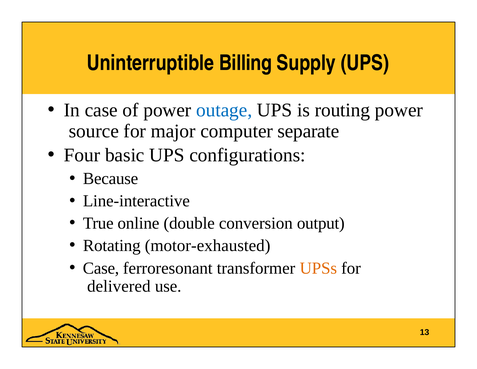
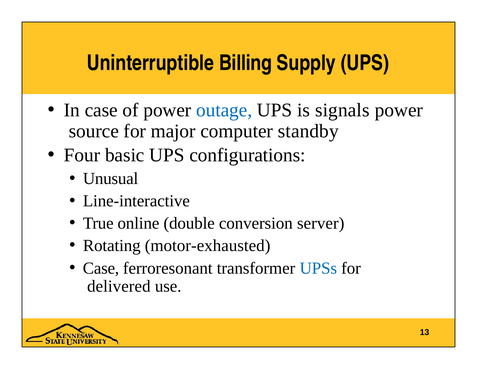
routing: routing -> signals (342, 110)
separate: separate -> standby (308, 131)
Because: Because -> Unusual (111, 179)
output: output -> server (321, 223)
UPSs colour: orange -> blue (318, 268)
